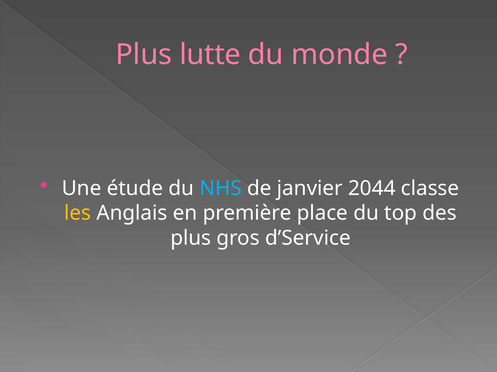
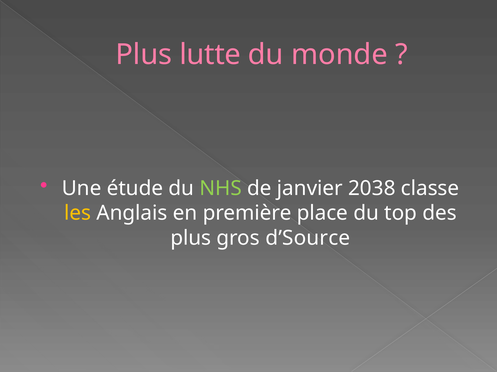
NHS colour: light blue -> light green (221, 189)
2044: 2044 -> 2038 (372, 189)
d’Service: d’Service -> d’Source (308, 238)
